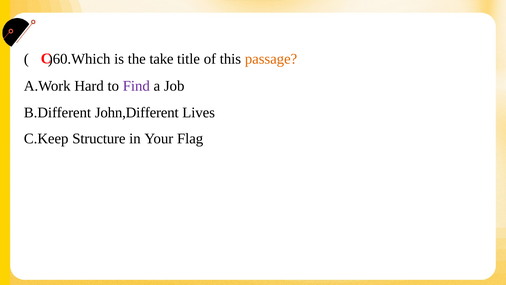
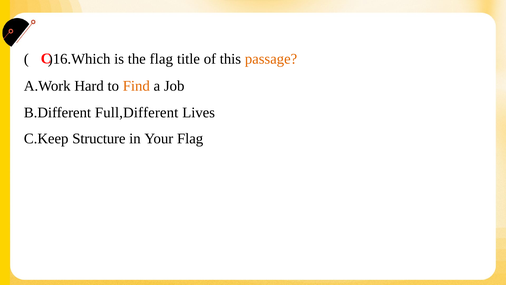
)60.Which: )60.Which -> )16.Which (79, 59)
the take: take -> flag (161, 59)
Find colour: purple -> orange (136, 86)
John,Different: John,Different -> Full,Different (137, 113)
